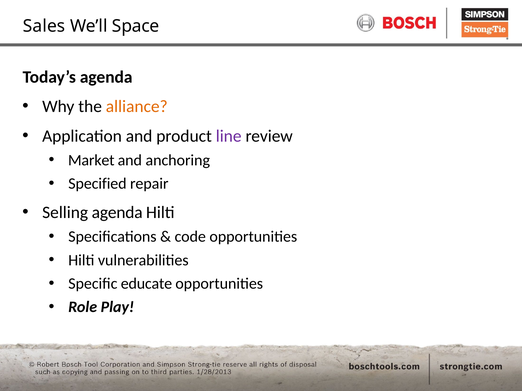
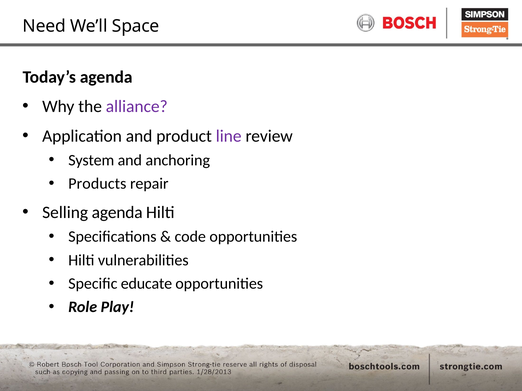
Sales: Sales -> Need (44, 26)
alliance colour: orange -> purple (137, 107)
Market: Market -> System (91, 160)
Specified: Specified -> Products (97, 184)
